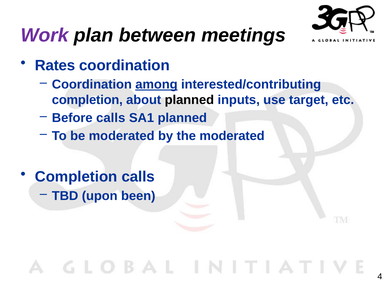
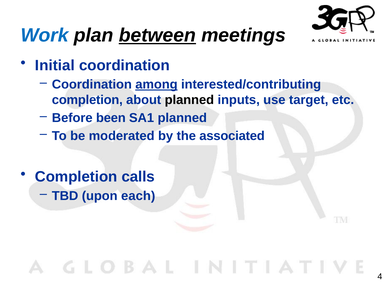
Work colour: purple -> blue (45, 35)
between underline: none -> present (157, 35)
Rates: Rates -> Initial (55, 65)
Before calls: calls -> been (111, 118)
the moderated: moderated -> associated (232, 136)
been: been -> each (138, 196)
